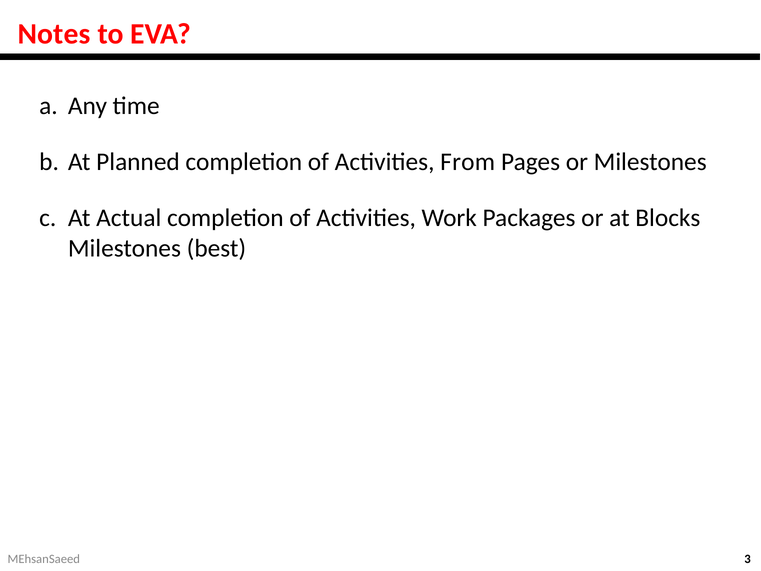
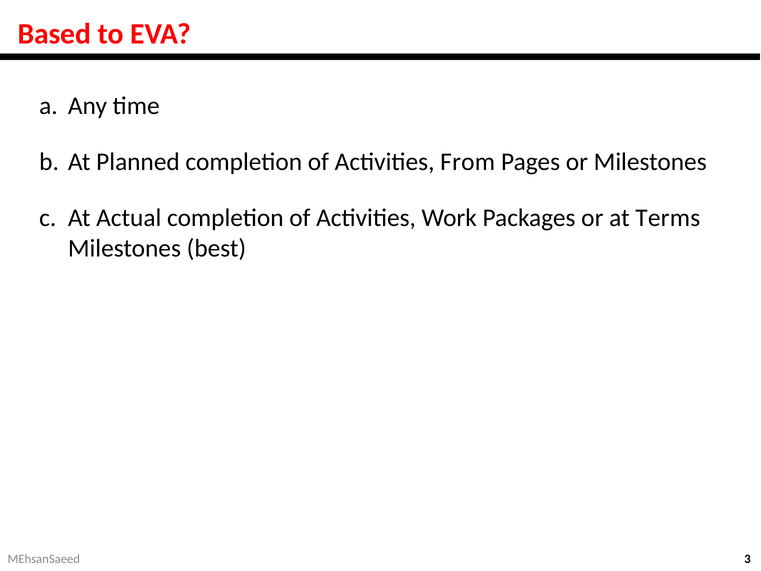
Notes: Notes -> Based (54, 34)
Blocks: Blocks -> Terms (668, 218)
